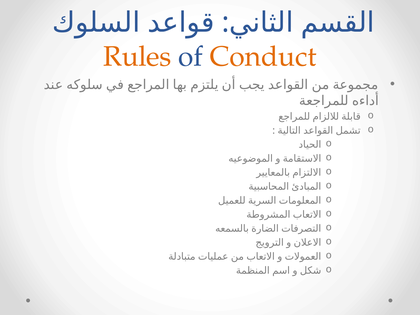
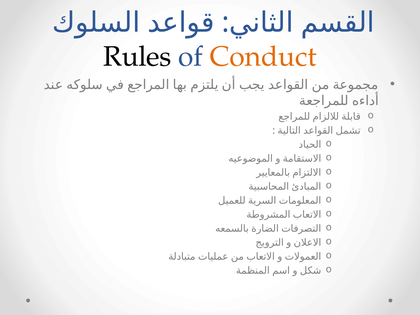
Rules colour: orange -> black (137, 57)
